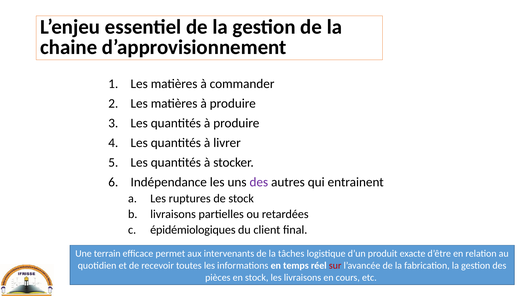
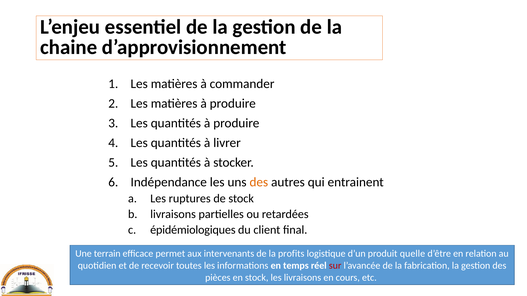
des colour: purple -> orange (259, 182)
tâches: tâches -> profits (291, 254)
exacte: exacte -> quelle (412, 254)
